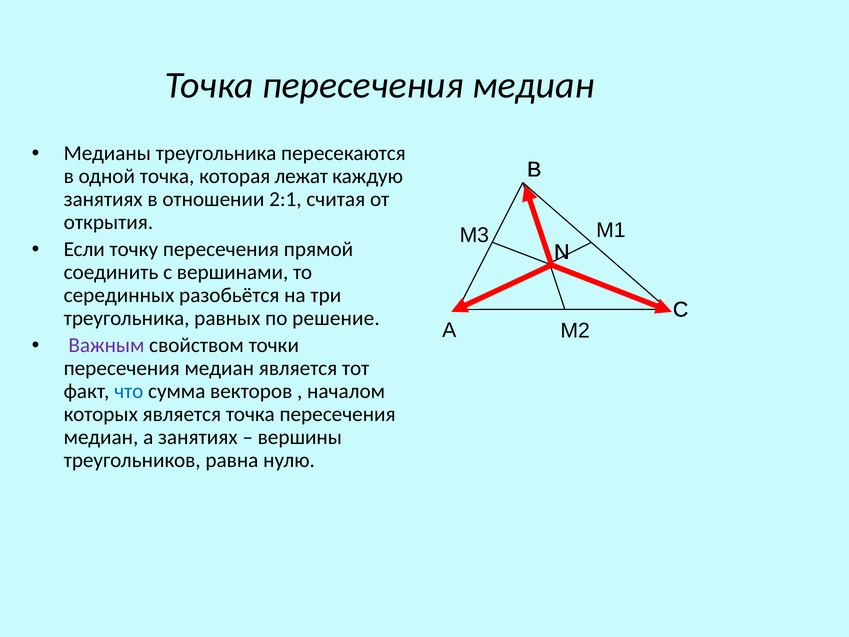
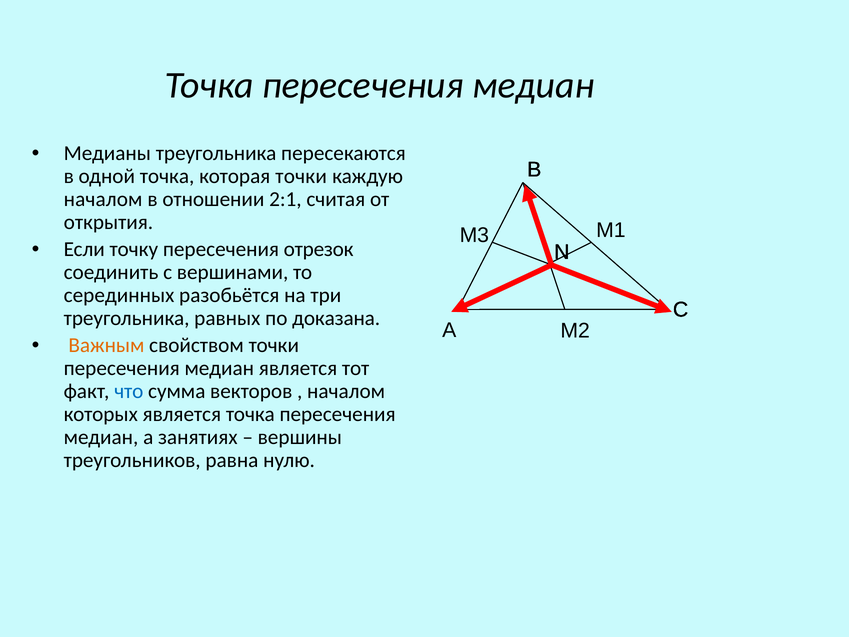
которая лежат: лежат -> точки (301, 176)
занятиях: занятиях -> началом (103, 199)
прямой: прямой -> отрезок (319, 249)
решение: решение -> доказана (336, 318)
Важным colour: purple -> orange (106, 345)
